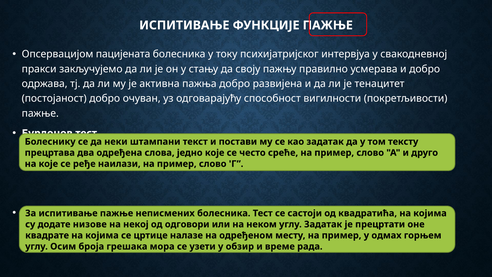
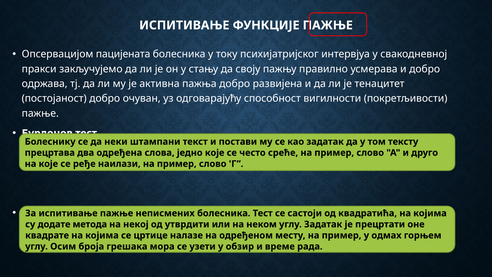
низове: низове -> метода (90, 224)
одговори: одговори -> утврдити (187, 224)
